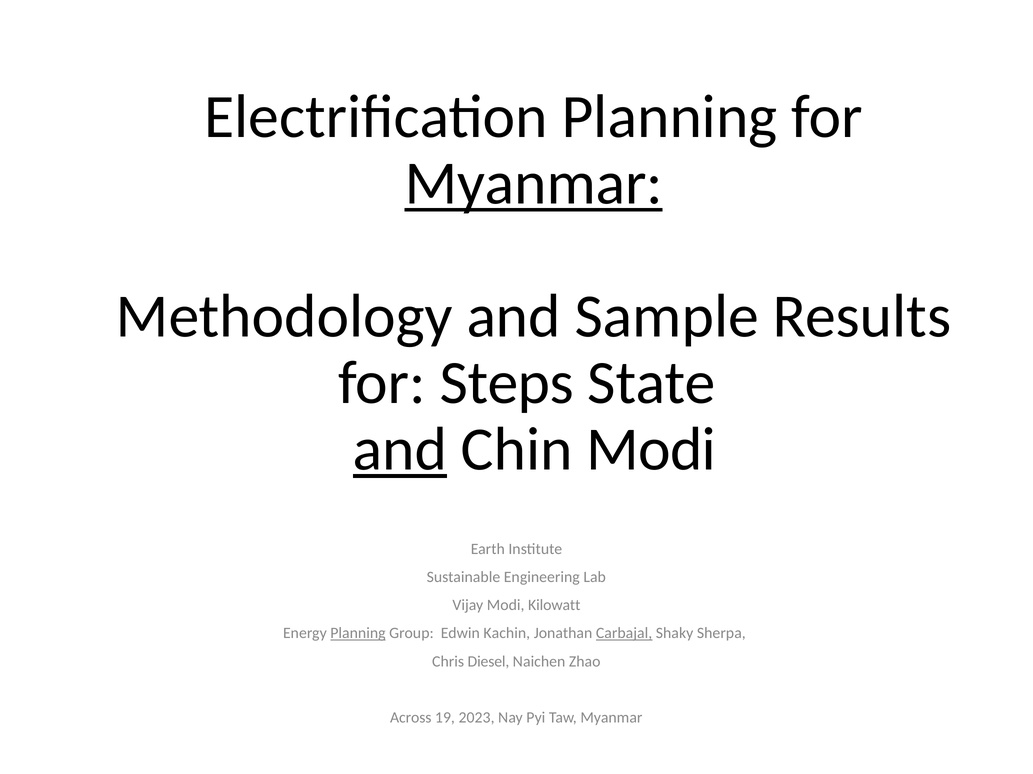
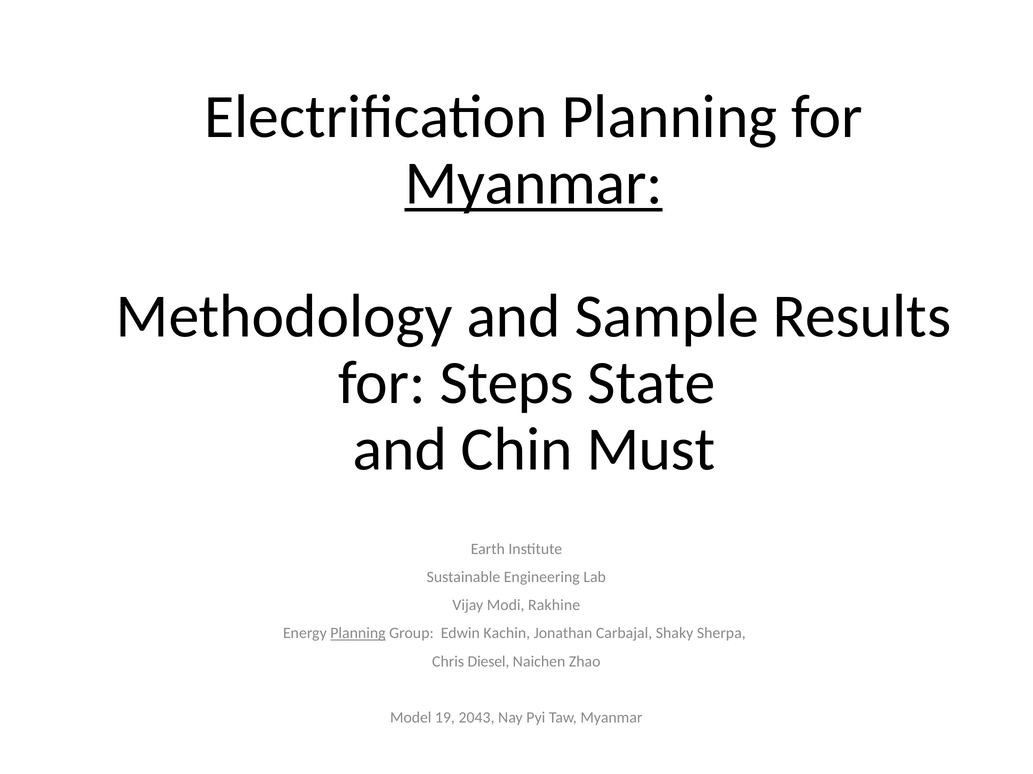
and underline: present -> none (400, 450)
Chin Modi: Modi -> Must (651, 450)
Kilowatt: Kilowatt -> Rakhine (554, 606)
Carbajal underline: present -> none (624, 634)
Across: Across -> Model (411, 718)
2023: 2023 -> 2043 (477, 718)
